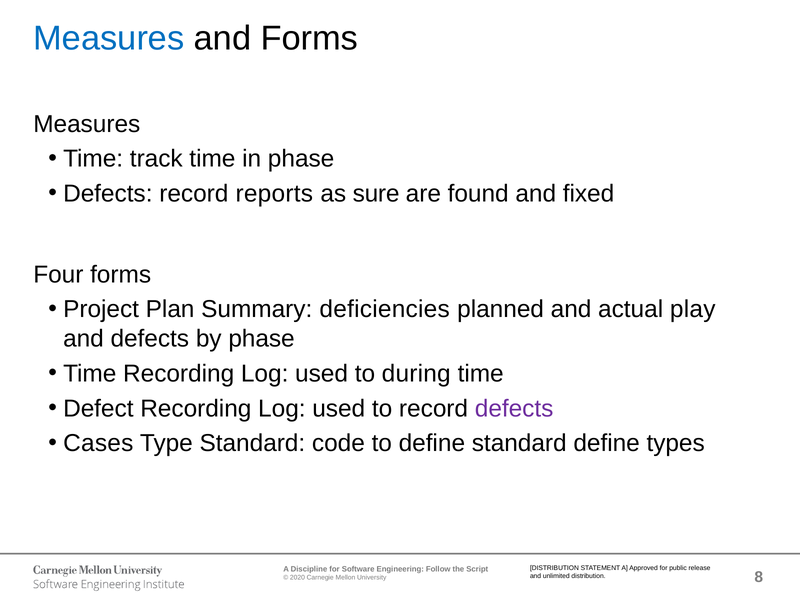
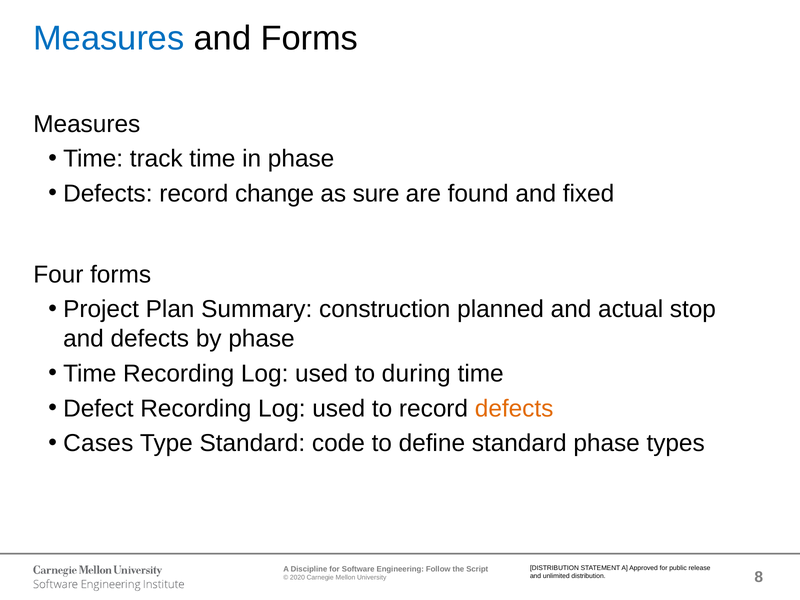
reports: reports -> change (275, 194)
deficiencies: deficiencies -> construction (385, 309)
play: play -> stop (693, 309)
defects colour: purple -> orange (514, 408)
standard define: define -> phase (607, 443)
